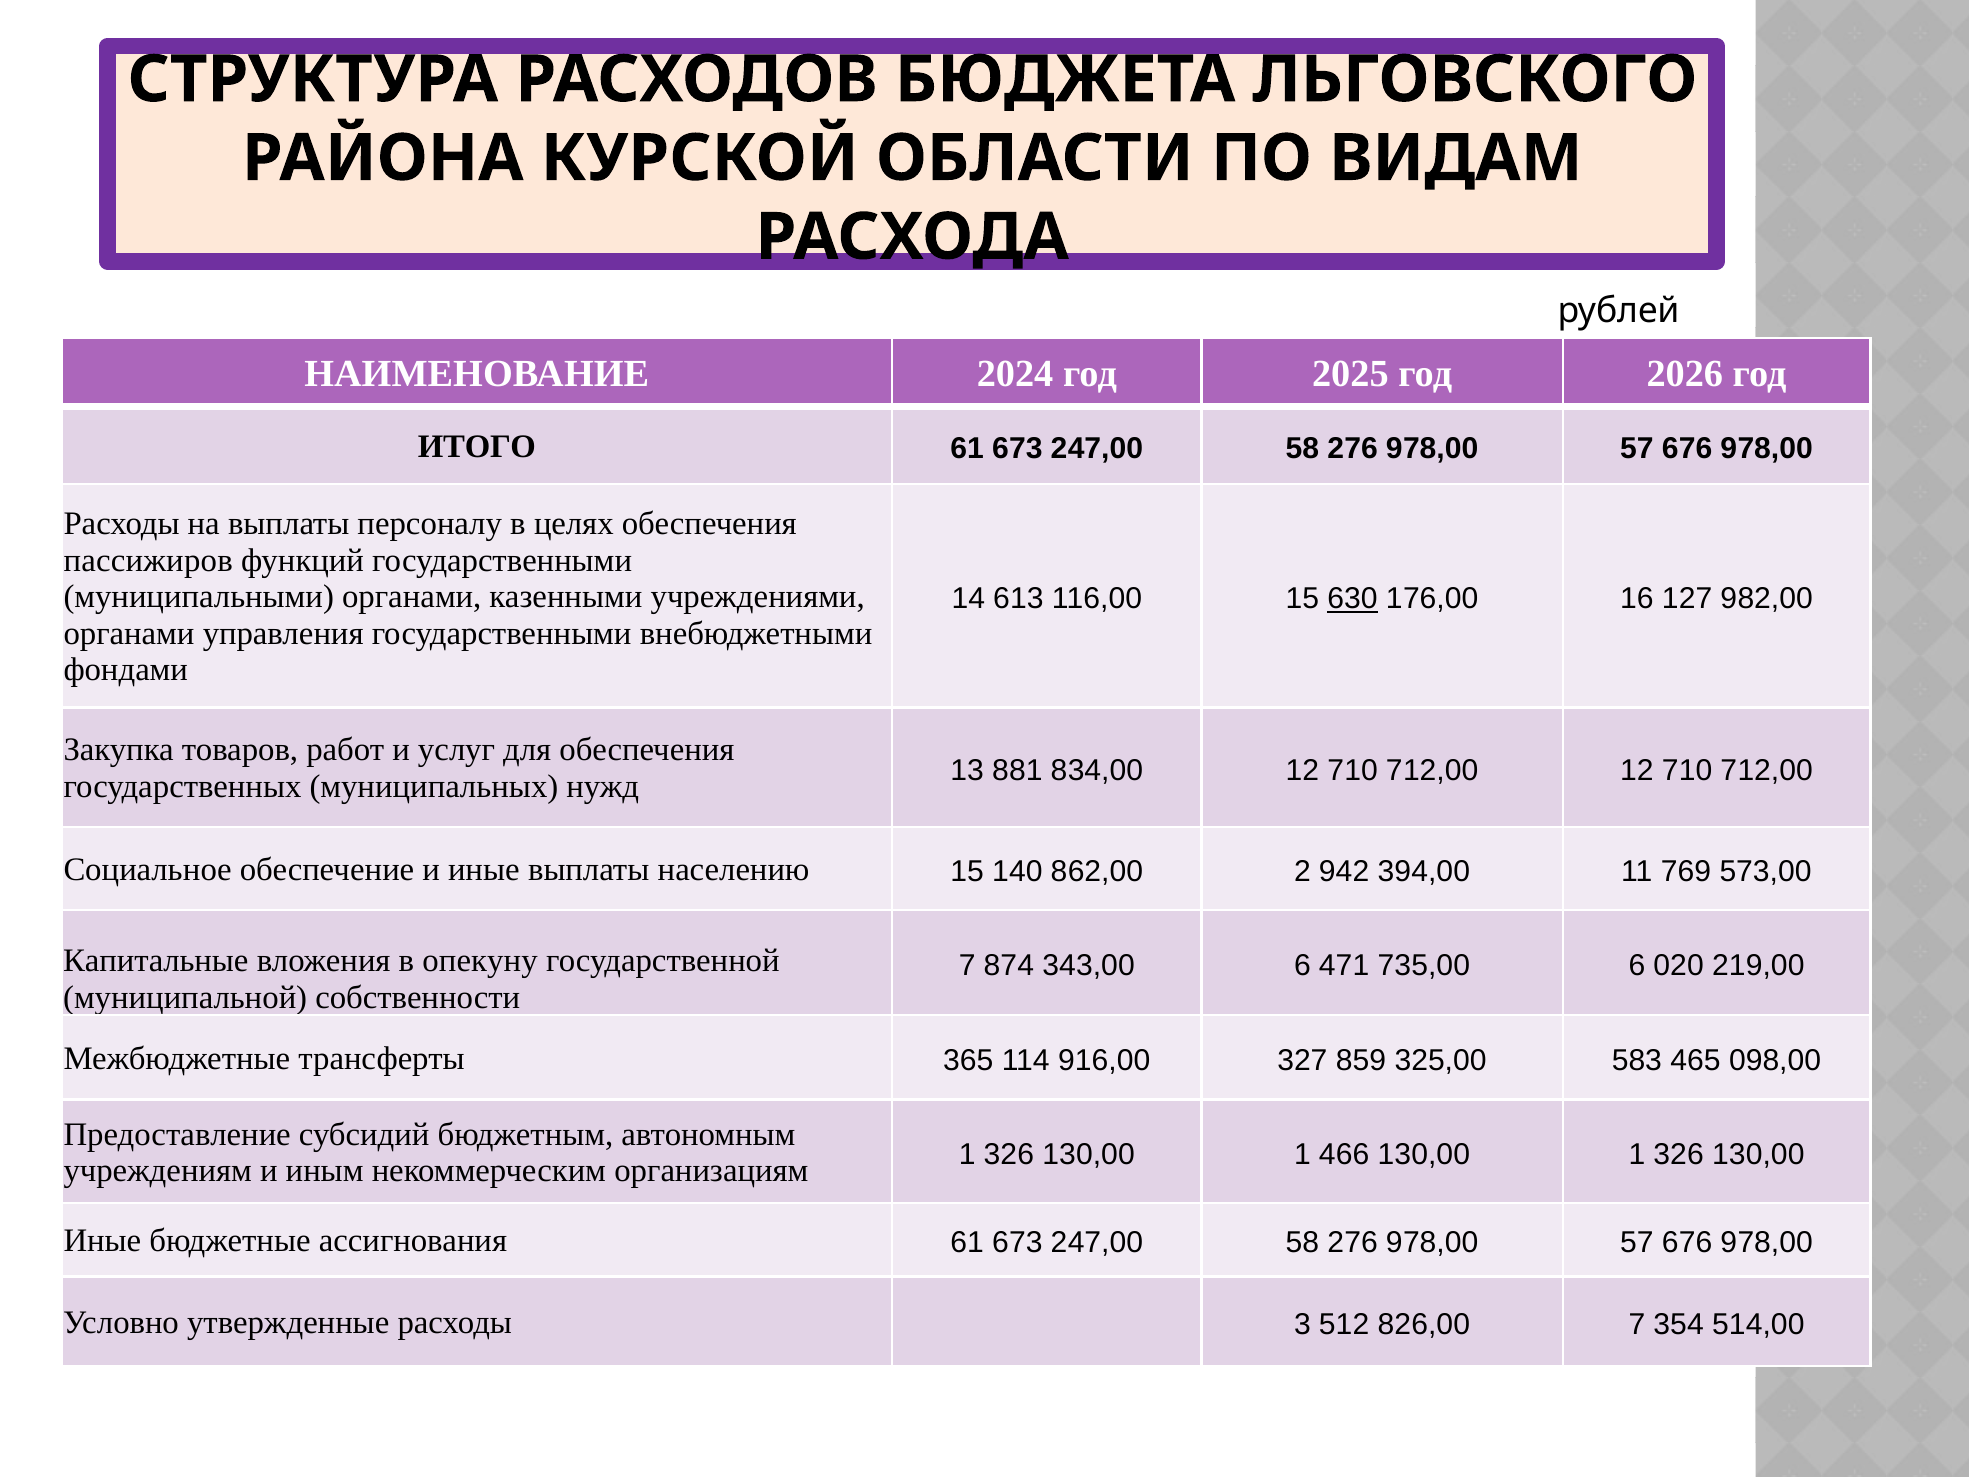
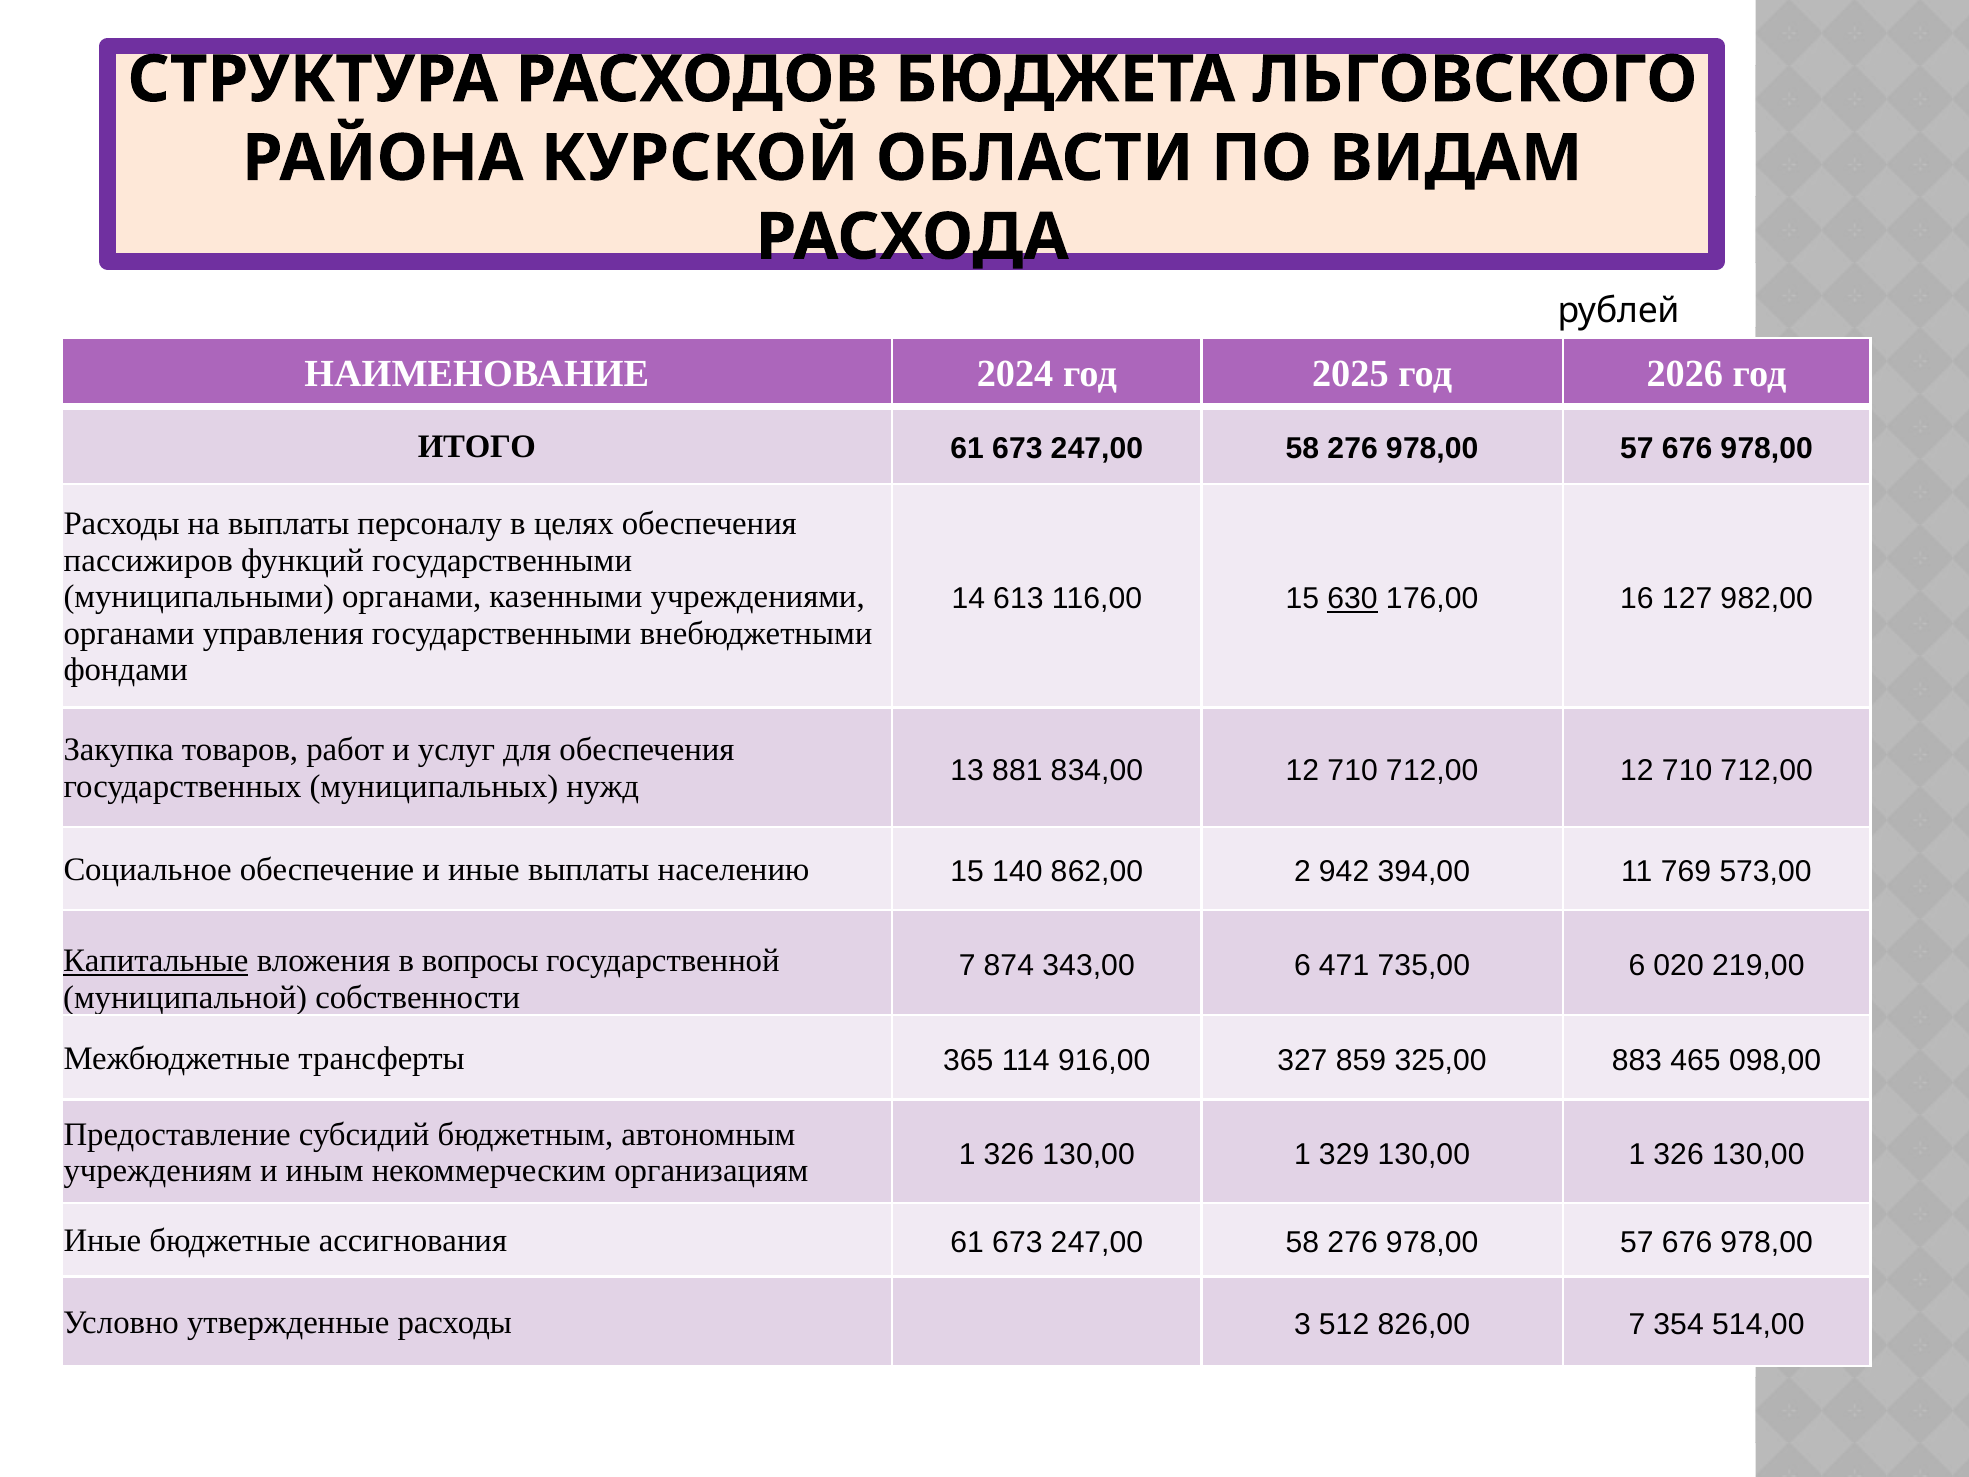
Капитальные underline: none -> present (156, 961)
опекуну: опекуну -> вопросы (480, 961)
583: 583 -> 883 (1637, 1060)
466: 466 -> 329 (1344, 1154)
